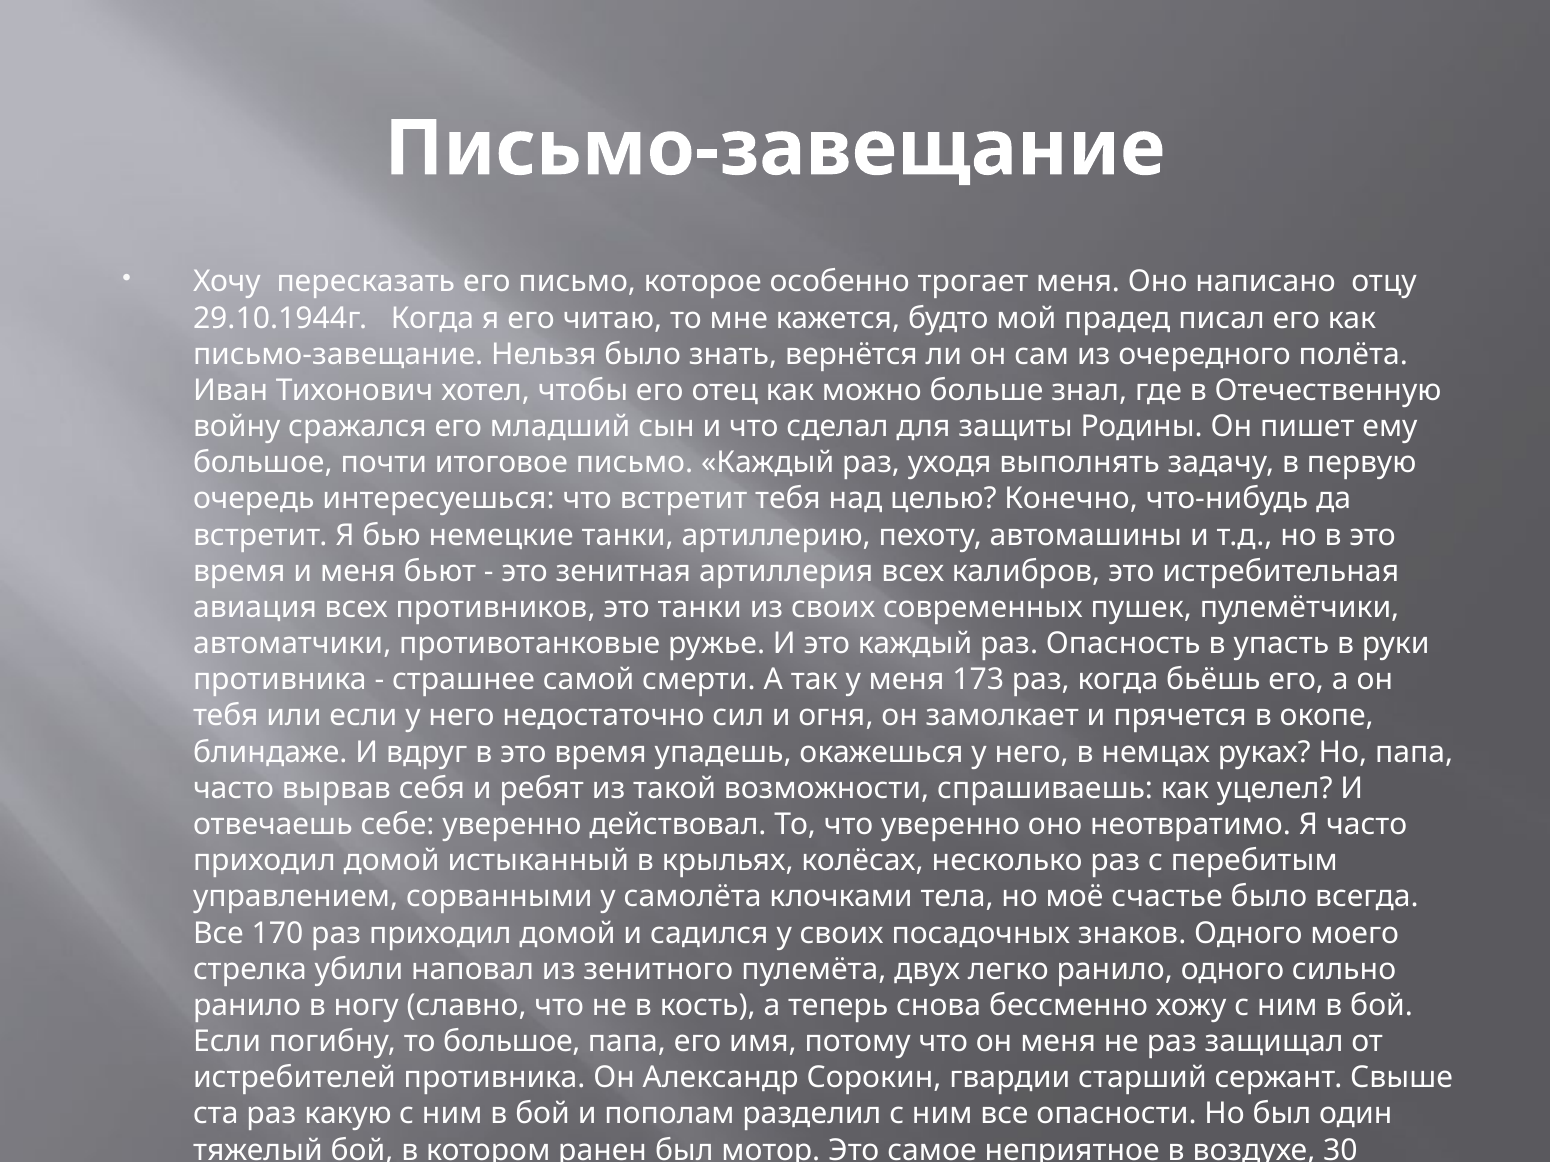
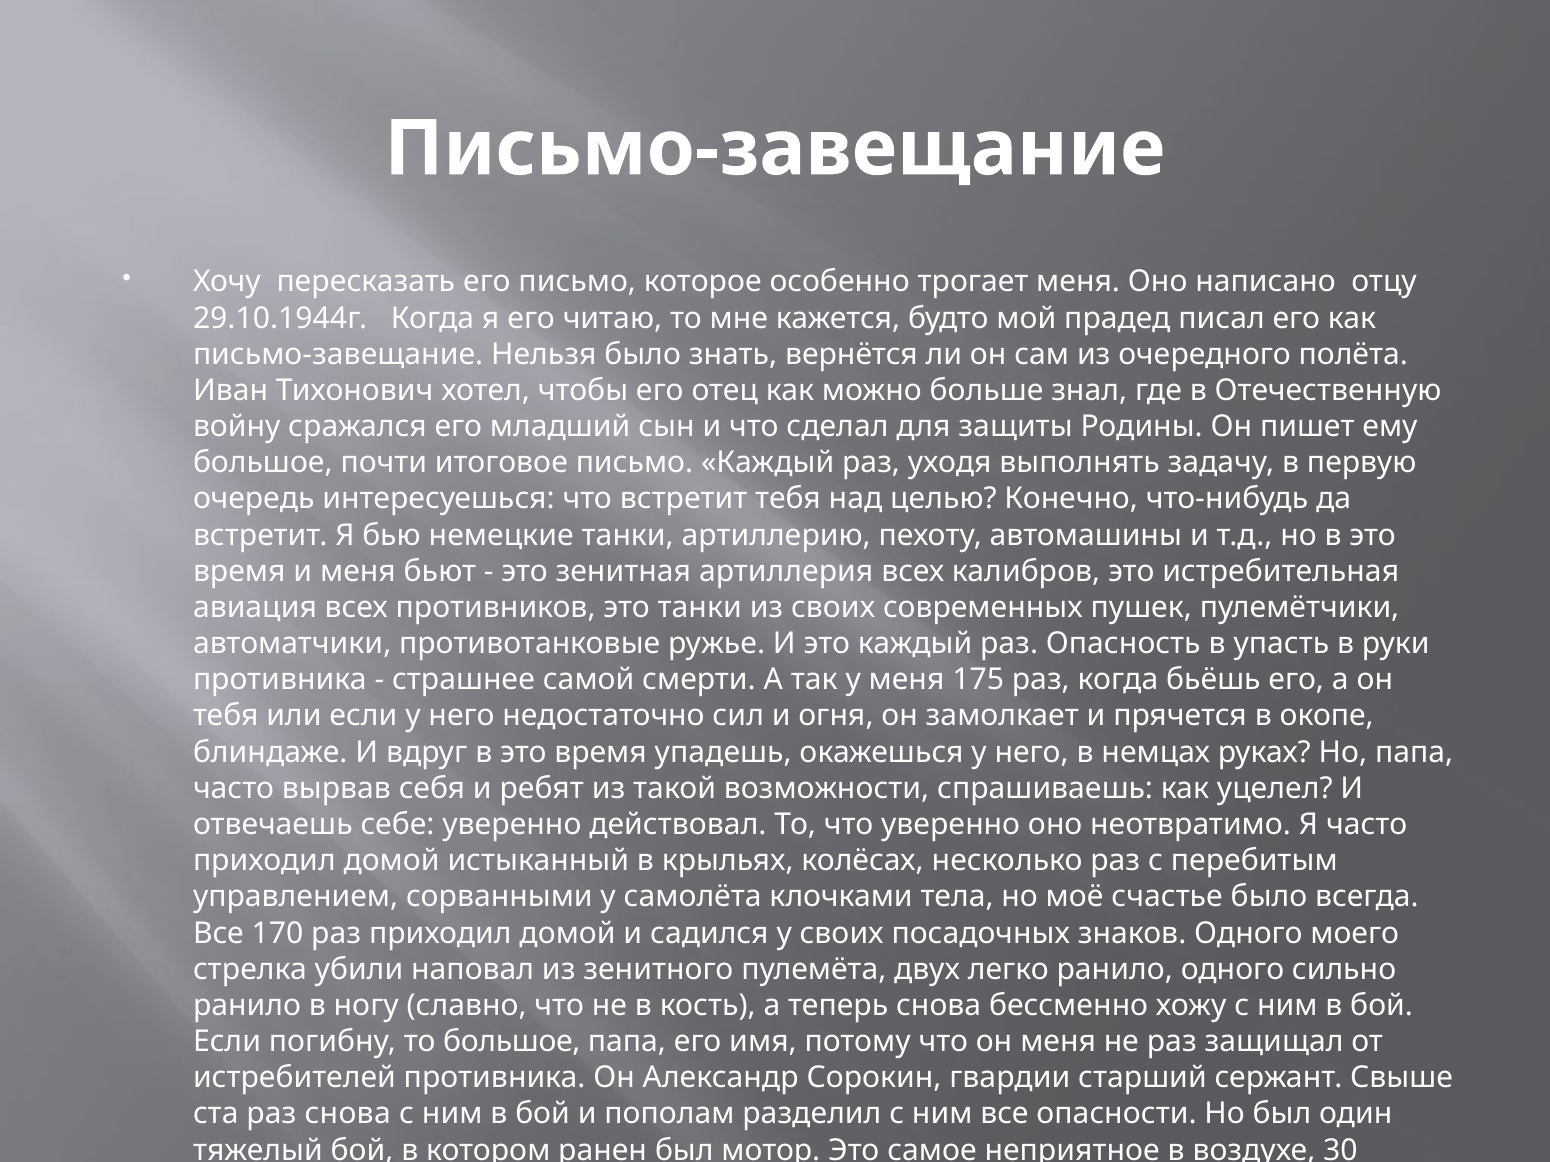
173: 173 -> 175 (978, 680)
раз какую: какую -> снова (348, 1114)
